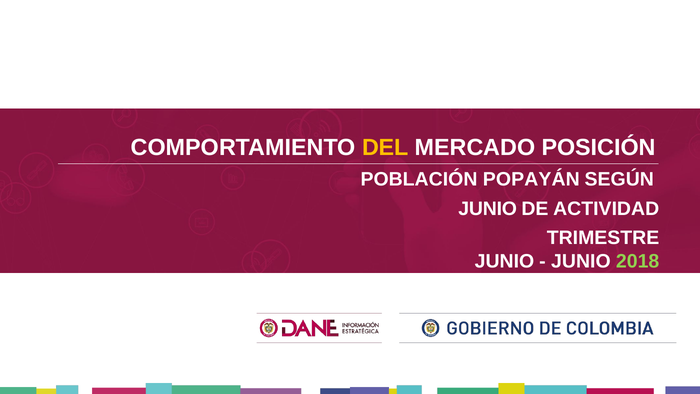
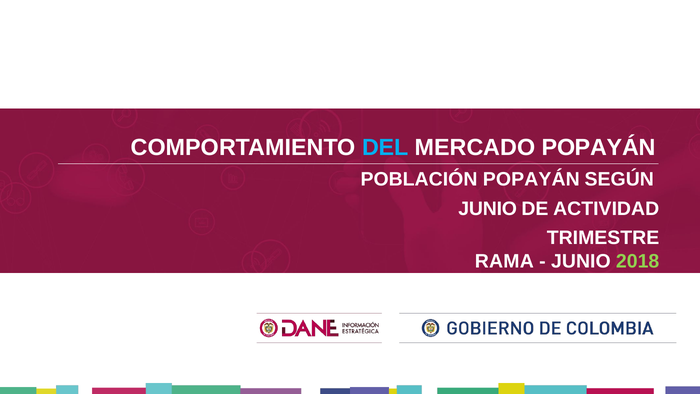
DEL colour: yellow -> light blue (385, 148)
MERCADO POSICIÓN: POSICIÓN -> POPAYÁN (599, 148)
JUNIO: JUNIO -> RAMA (504, 261)
